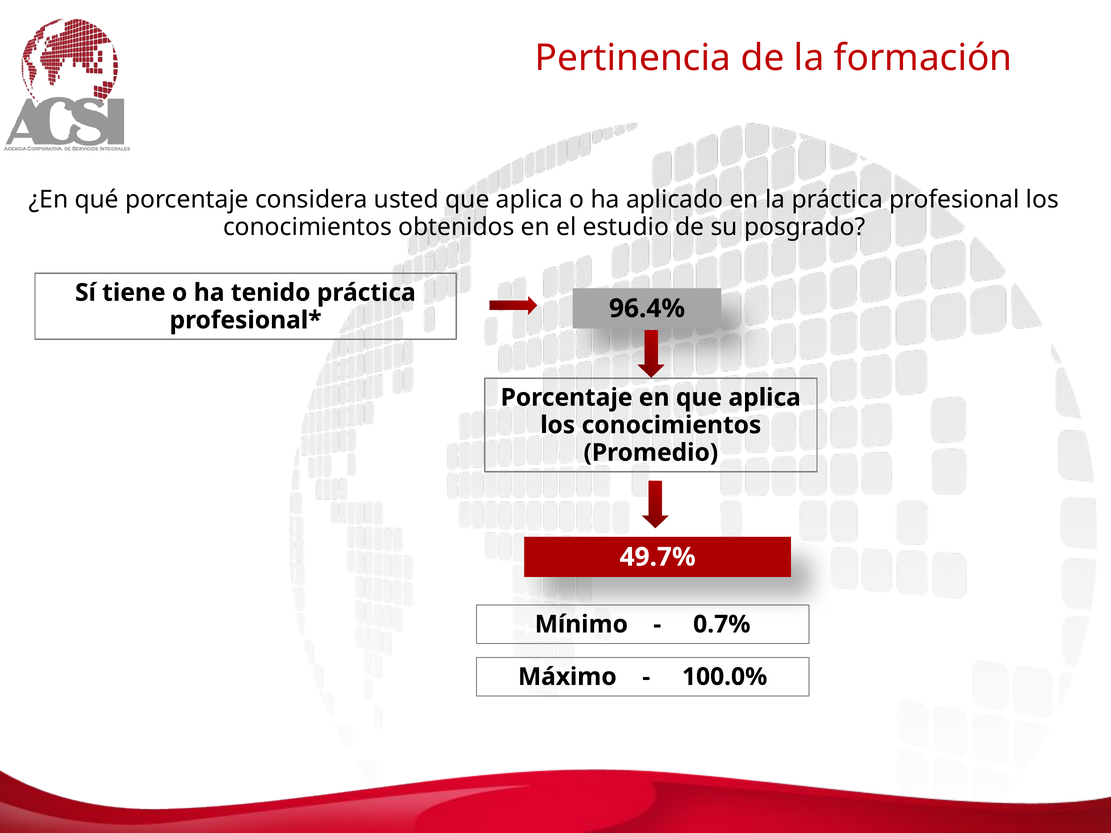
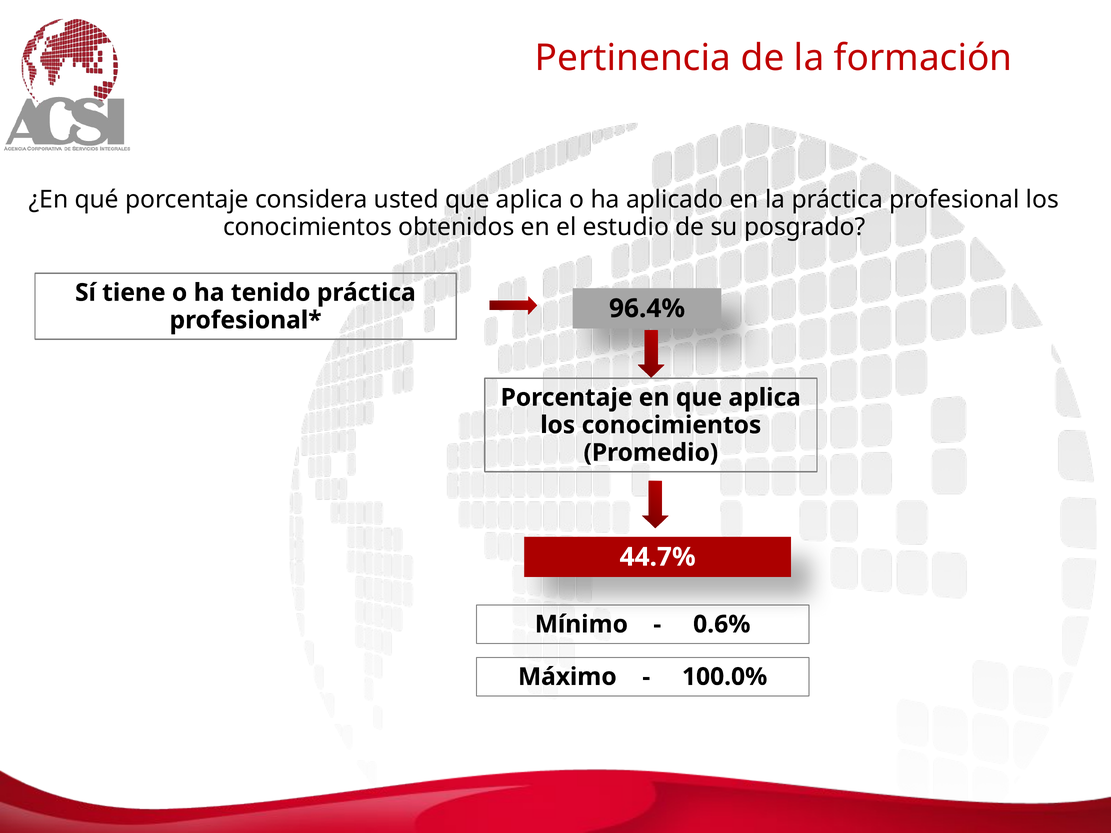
49.7%: 49.7% -> 44.7% (658, 557)
0.7%: 0.7% -> 0.6% (722, 625)
